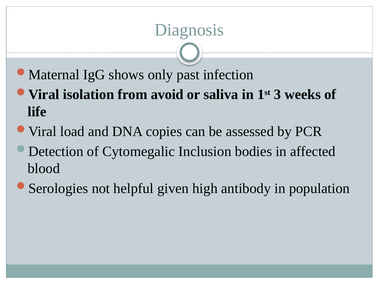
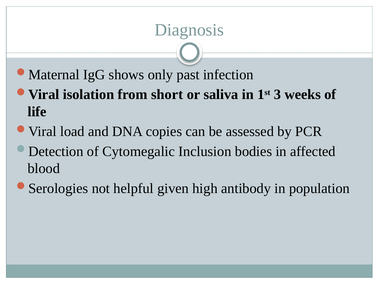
avoid: avoid -> short (167, 95)
